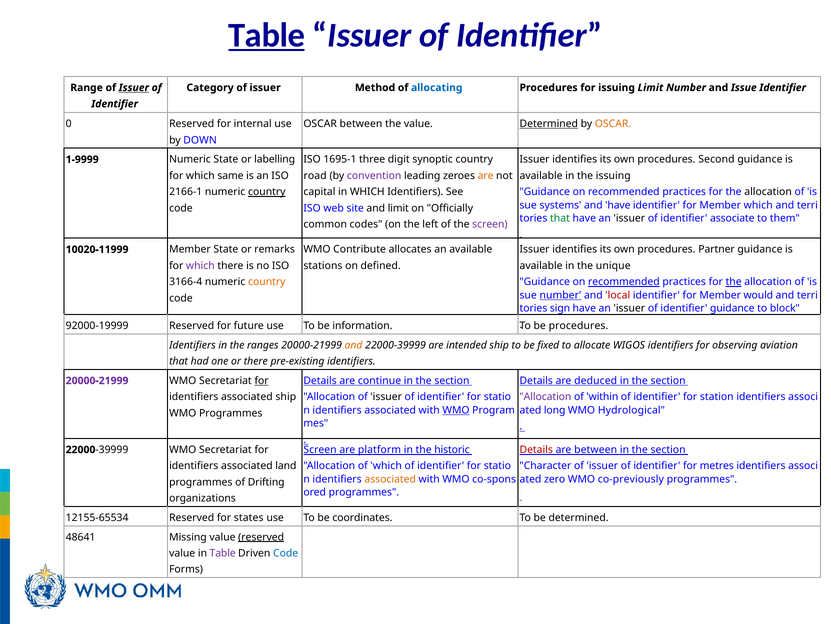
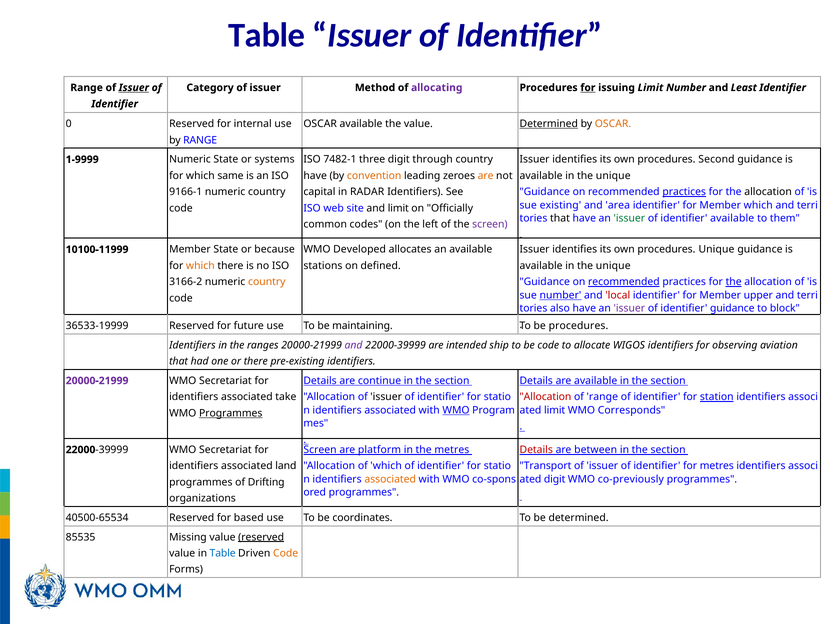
Table underline: present -> none (267, 35)
allocating colour: blue -> purple (437, 88)
for underline: none -> present (588, 88)
Issue: Issue -> Least (744, 88)
OSCAR between: between -> available (361, 124)
by DOWN: DOWN -> RANGE (200, 140)
1695-1: 1695-1 -> 7482-1 (340, 159)
synoptic: synoptic -> through (433, 159)
labelling: labelling -> systems (275, 159)
road: road -> have (315, 176)
convention colour: purple -> orange (374, 176)
issuing: issuing -> unique (613, 176)
2166-1: 2166-1 -> 9166-1 (186, 192)
country underline: present -> none (267, 192)
in WHICH: WHICH -> RADAR (367, 192)
practices underline: none -> present (684, 192)
systems: systems -> existing (560, 205)
and have: have -> area (618, 205)
that colour: green -> black (560, 218)
issuer colour: black -> green (629, 218)
identifier associate: associate -> available (732, 218)
Contribute: Contribute -> Developed (360, 249)
procedures Partner: Partner -> Unique (716, 249)
10020-11999: 10020-11999 -> 10100-11999 (97, 249)
remarks: remarks -> because (275, 249)
which colour: purple -> orange (200, 265)
3166-4: 3166-4 -> 3166-2 (186, 282)
would: would -> upper (758, 295)
sign: sign -> also (560, 308)
issuer colour: black -> purple (629, 308)
92000-19999: 92000-19999 -> 36533-19999 (97, 325)
information: information -> maintaining (362, 325)
and colour: orange -> purple (354, 345)
be fixed: fixed -> code (548, 345)
are deduced: deduced -> available (596, 380)
for underline: present -> none (262, 380)
associated ship: ship -> take (286, 396)
Allocation colour: purple -> red (545, 396)
of within: within -> range (602, 396)
station underline: none -> present (717, 396)
long: long -> limit (555, 410)
Hydrological: Hydrological -> Corresponds (631, 410)
Programmes underline: none -> present (231, 413)
the historic: historic -> metres (452, 449)
Character: Character -> Transport (545, 465)
zero: zero -> digit (555, 479)
12155-65534: 12155-65534 -> 40500-65534 (97, 517)
states: states -> based (249, 517)
48641: 48641 -> 85535 (81, 536)
Table colour: purple -> blue (223, 553)
Code colour: blue -> orange (286, 553)
